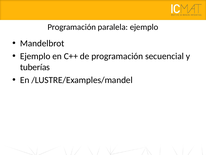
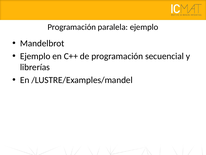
tuberías: tuberías -> librerías (35, 67)
